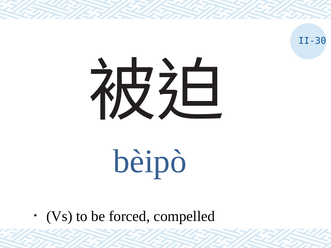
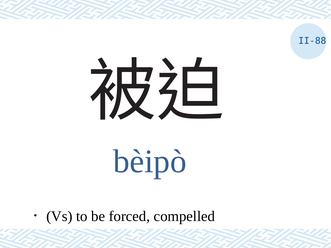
II-30: II-30 -> II-88 (312, 41)
